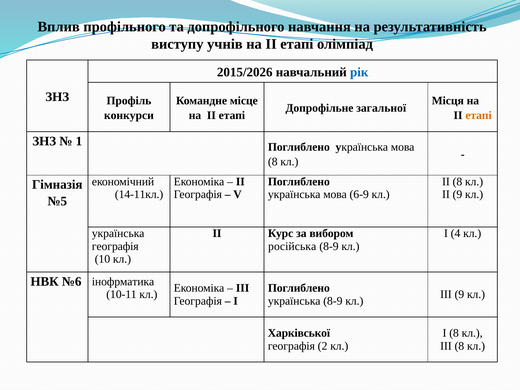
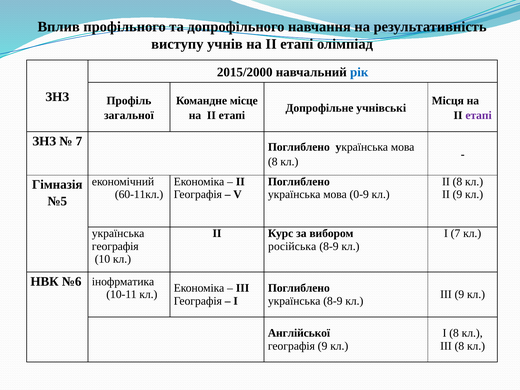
2015/2026: 2015/2026 -> 2015/2000 (245, 72)
загальної: загальної -> учнівські (381, 108)
конкурси: конкурси -> загальної (129, 115)
етапі colour: orange -> purple (479, 115)
1: 1 -> 7 (79, 141)
14-11кл: 14-11кл -> 60-11кл (139, 195)
6-9: 6-9 -> 0-9 (359, 195)
І 4: 4 -> 7 (456, 233)
Харківської: Харківської -> Англійської (299, 333)
географія 2: 2 -> 9 (323, 346)
